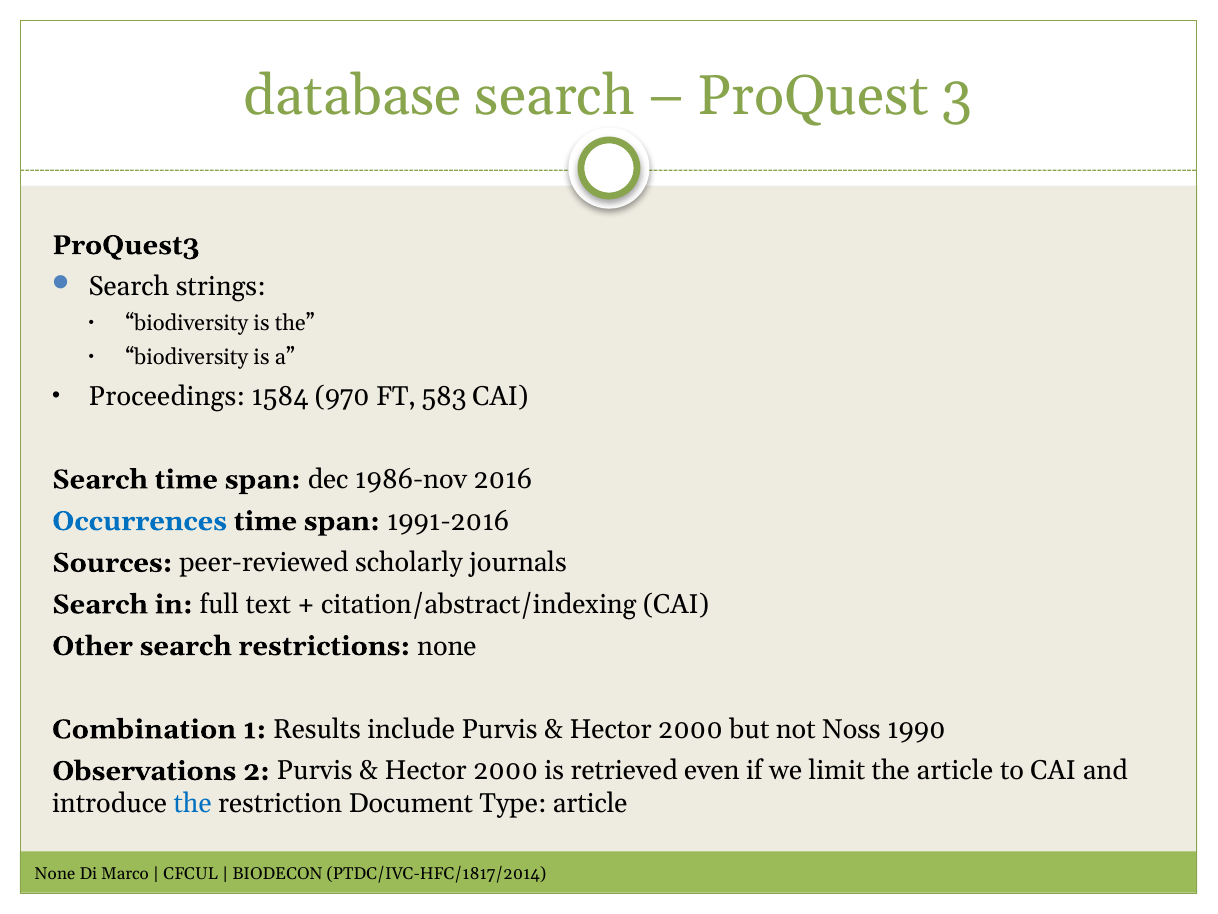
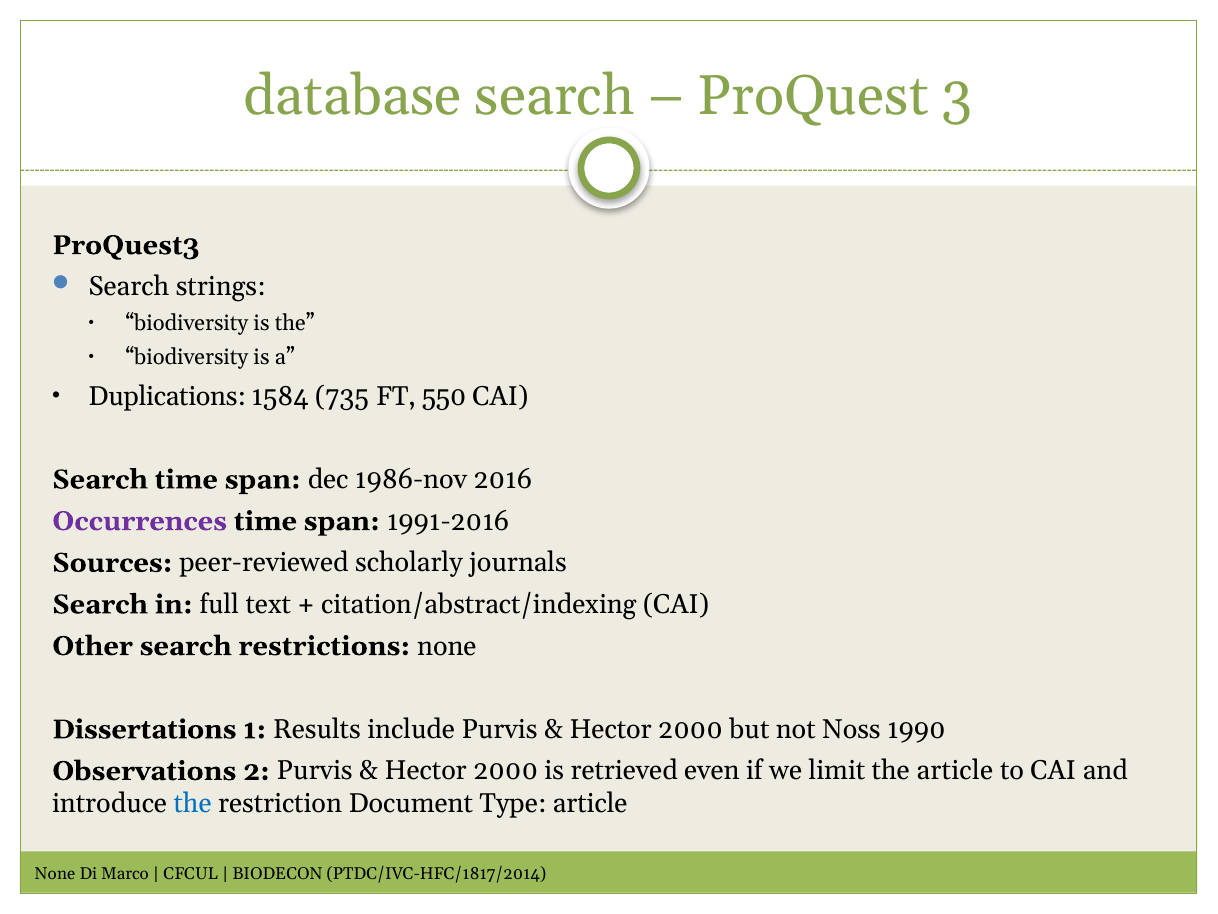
Proceedings: Proceedings -> Duplications (167, 396)
970: 970 -> 735 (342, 396)
583: 583 -> 550 (444, 396)
Occurrences colour: blue -> purple (140, 521)
Combination: Combination -> Dissertations (144, 729)
